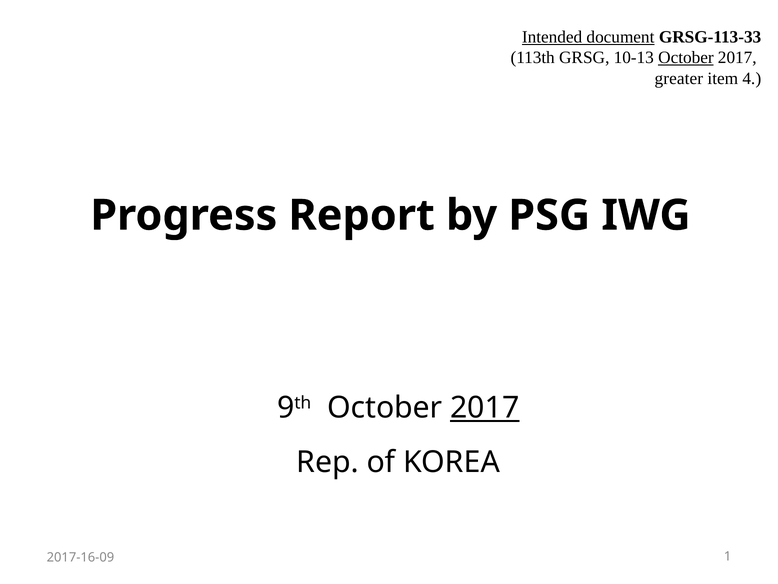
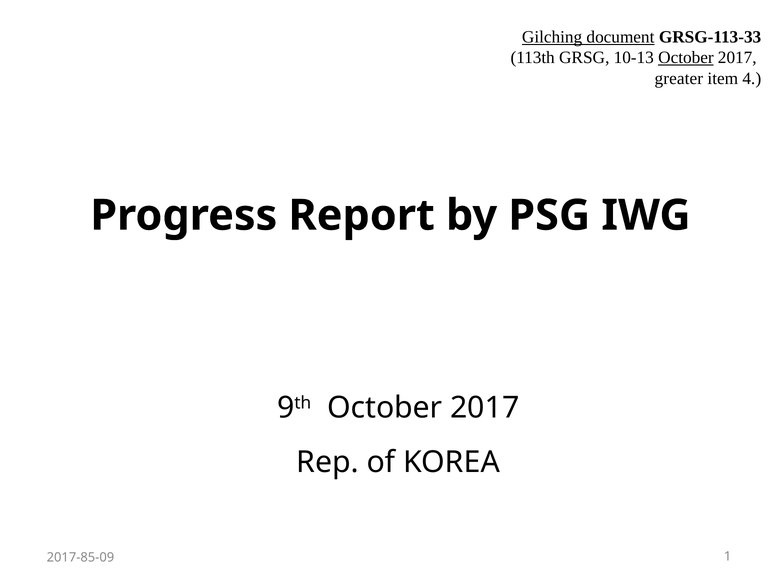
Intended: Intended -> Gilching (552, 37)
2017 underline: present -> none (485, 407)
2017-16-09: 2017-16-09 -> 2017-85-09 (80, 557)
